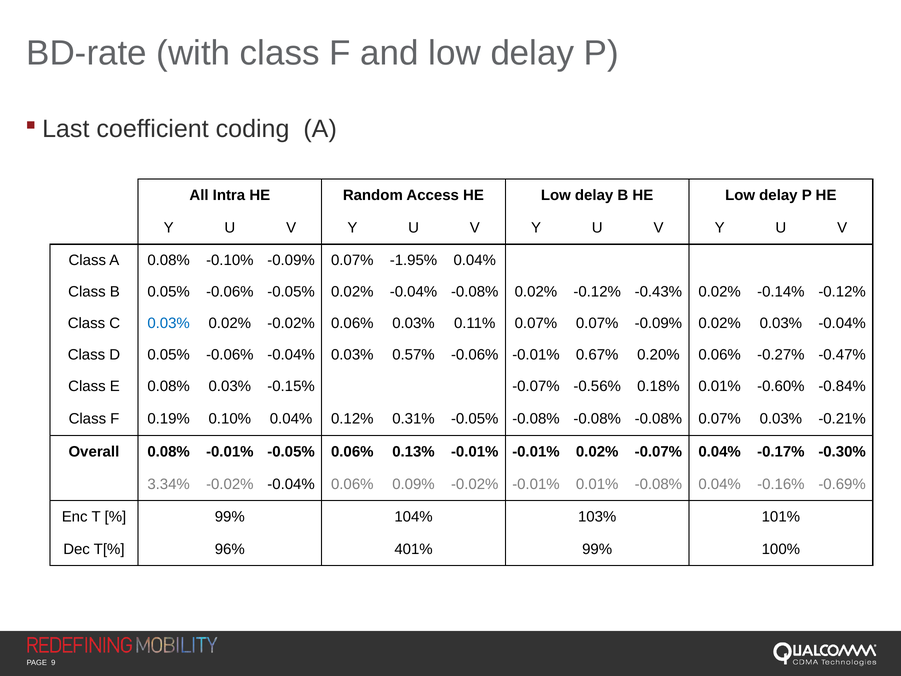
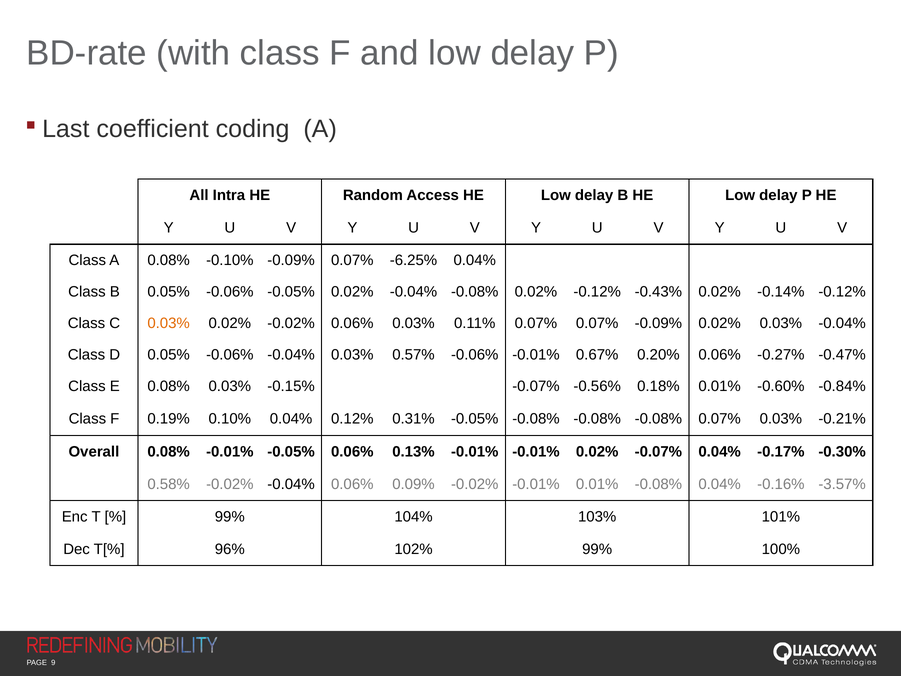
-1.95%: -1.95% -> -6.25% (414, 260)
0.03% colour: blue -> orange (169, 323)
3.34%: 3.34% -> 0.58% (169, 484)
-0.69%: -0.69% -> -3.57% (842, 484)
401%: 401% -> 102% (414, 549)
